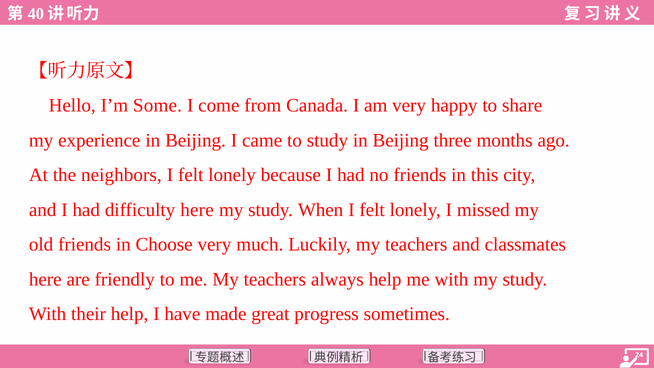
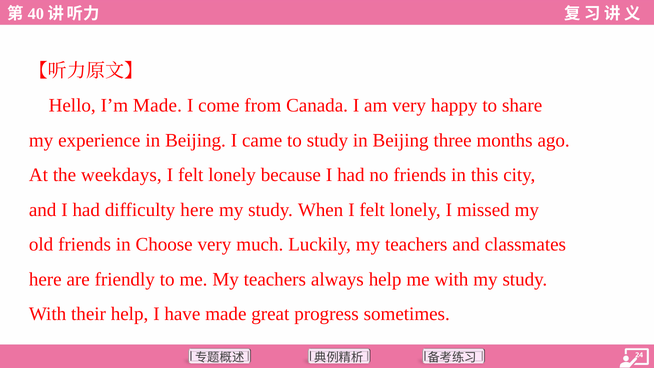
I’m Some: Some -> Made (157, 106)
neighbors: neighbors -> weekdays (121, 175)
